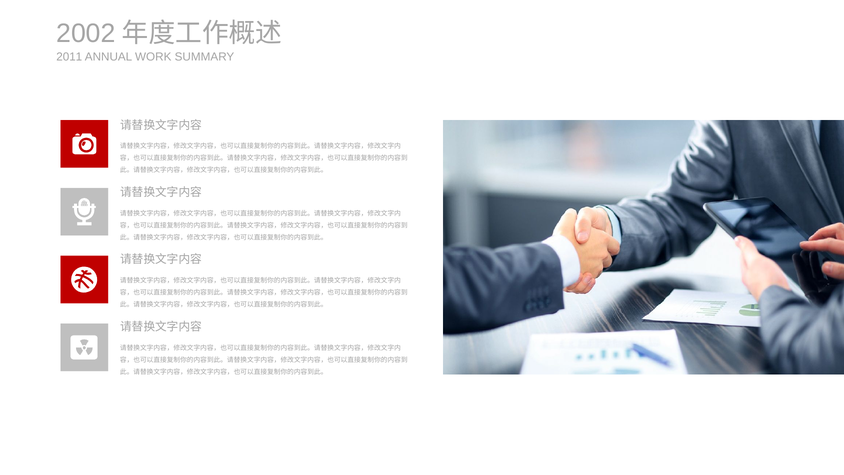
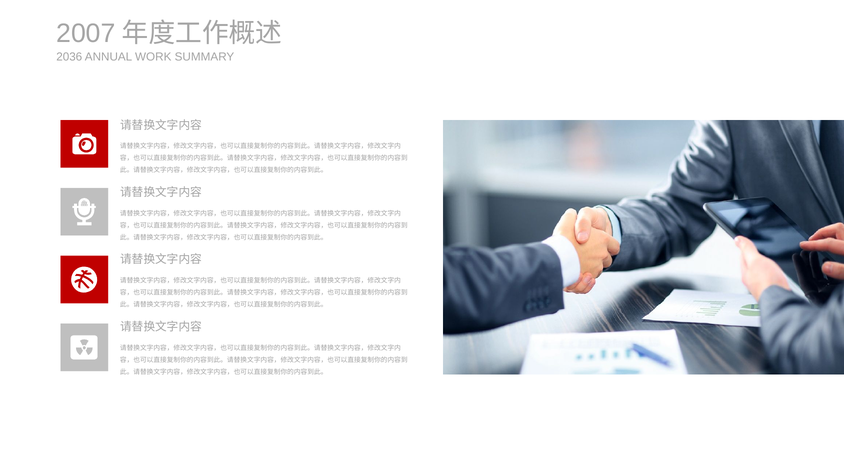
2002: 2002 -> 2007 (86, 33)
2011: 2011 -> 2036 (69, 57)
